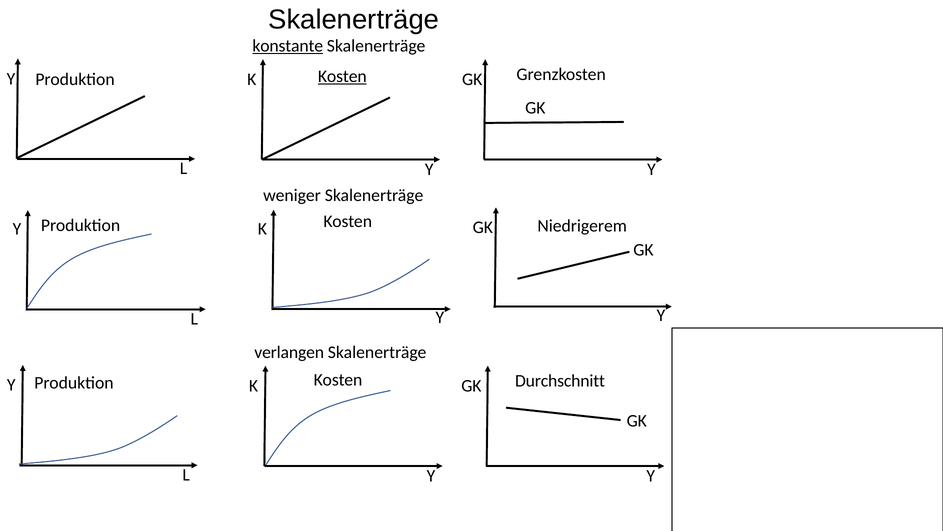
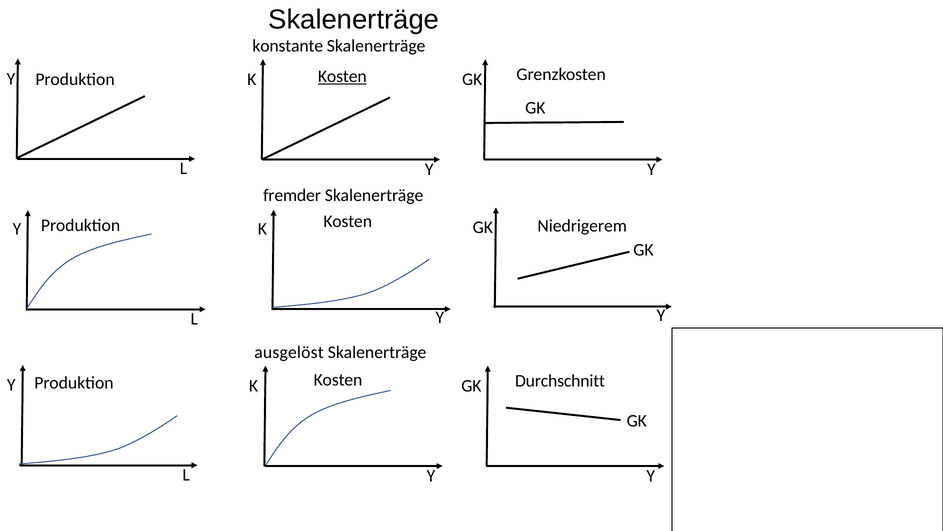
konstante underline: present -> none (288, 46)
weniger: weniger -> fremder (292, 195)
verlangen: verlangen -> ausgelöst (289, 352)
